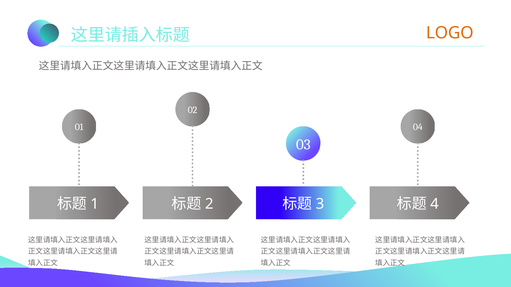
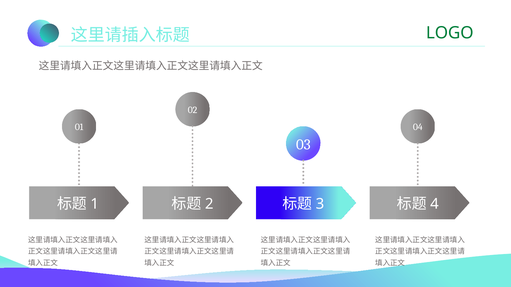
LOGO colour: orange -> green (450, 33)
